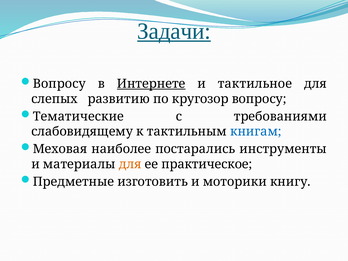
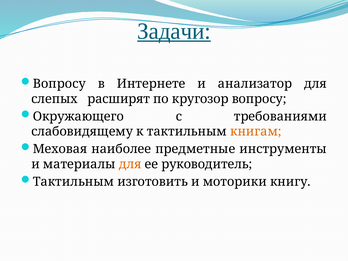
Интернете underline: present -> none (151, 84)
тактильное: тактильное -> анализатор (255, 84)
развитию: развитию -> расширят (119, 99)
Тематические: Тематические -> Окружающего (78, 116)
книгам colour: blue -> orange (256, 132)
постарались: постарались -> предметные (195, 149)
практическое: практическое -> руководитель (207, 164)
Предметные: Предметные -> Тактильным (73, 182)
